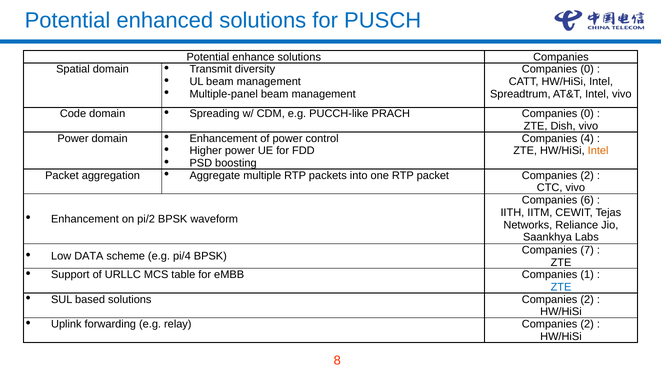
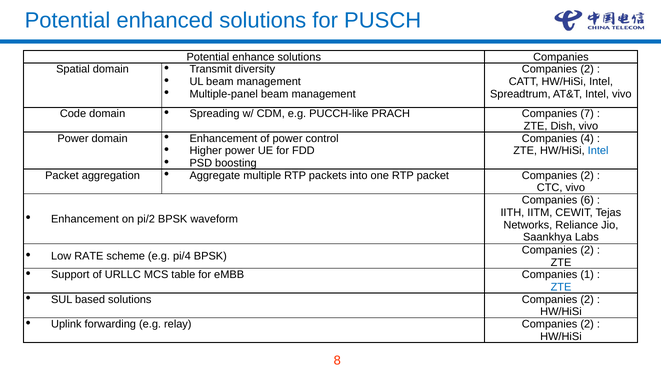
0: 0 -> 2 (587, 69)
0: 0 -> 7 (587, 114)
Intel colour: orange -> blue (598, 151)
7: 7 -> 2 (587, 250)
DATA: DATA -> RATE (89, 256)
